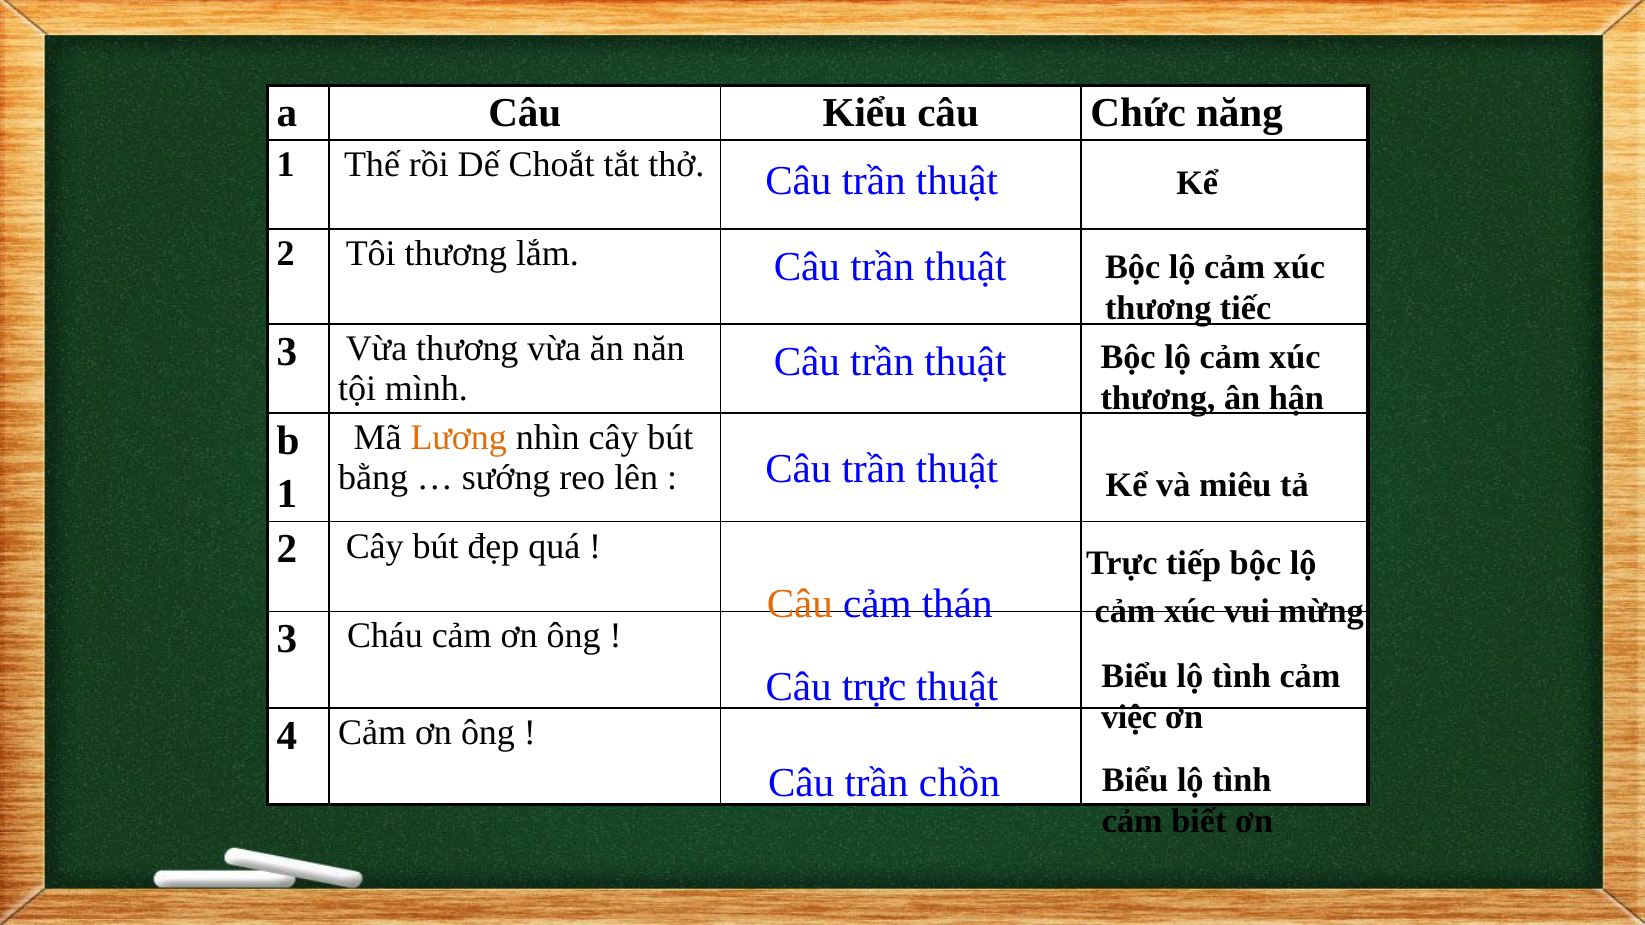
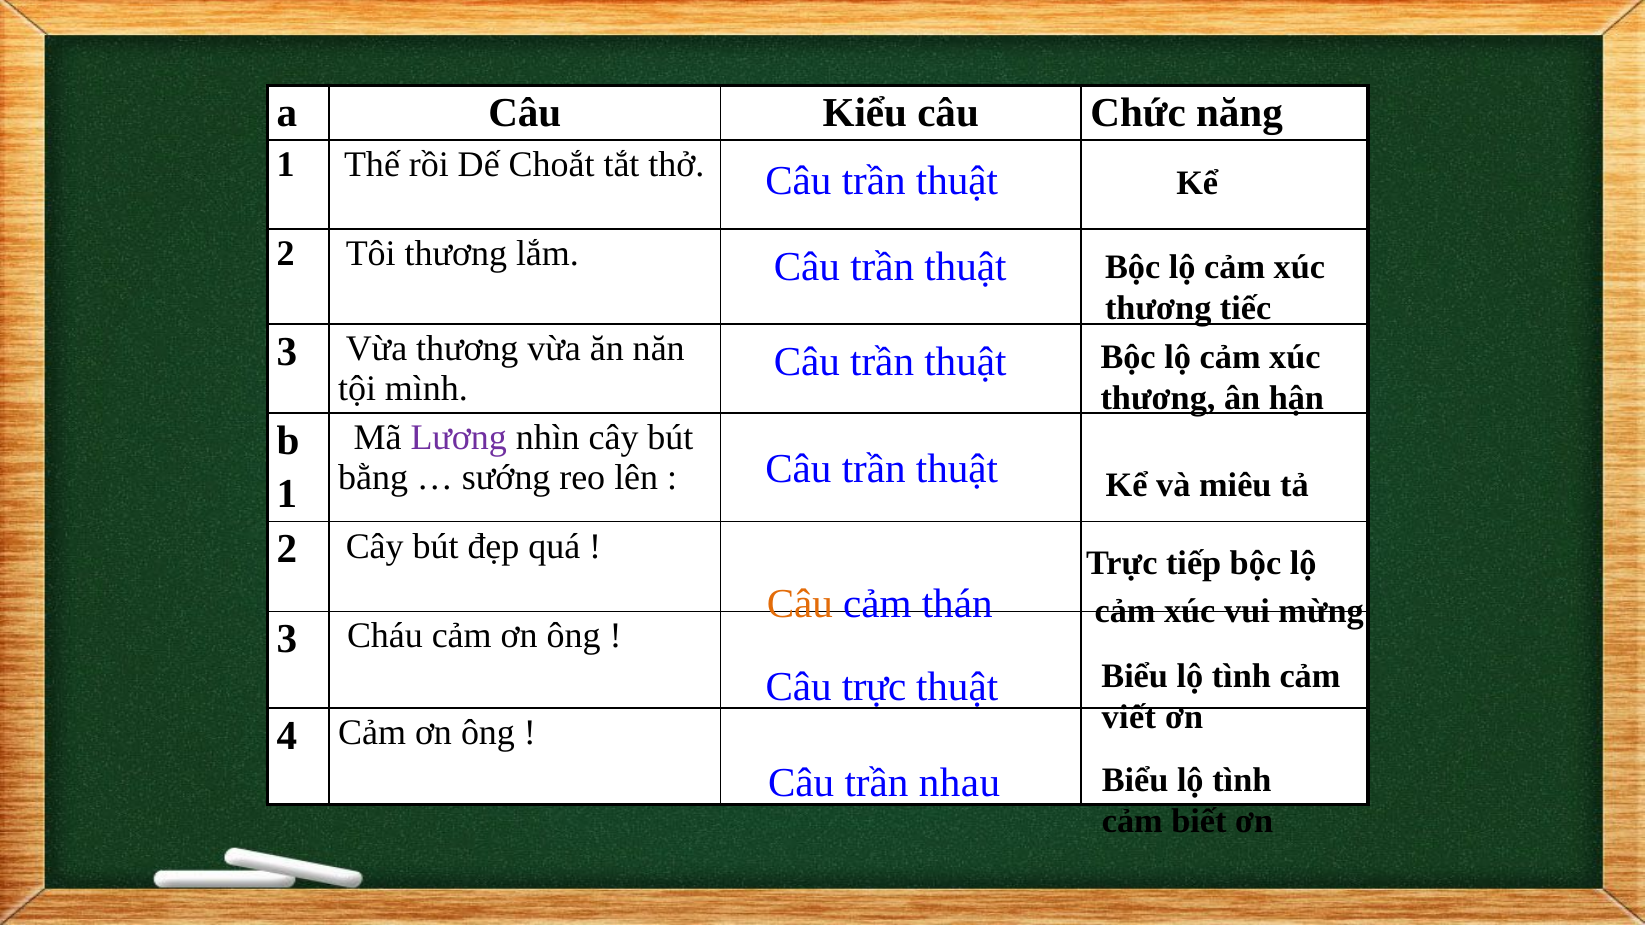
Lương colour: orange -> purple (459, 438)
việc: việc -> viết (1129, 718)
chồn: chồn -> nhau (960, 783)
